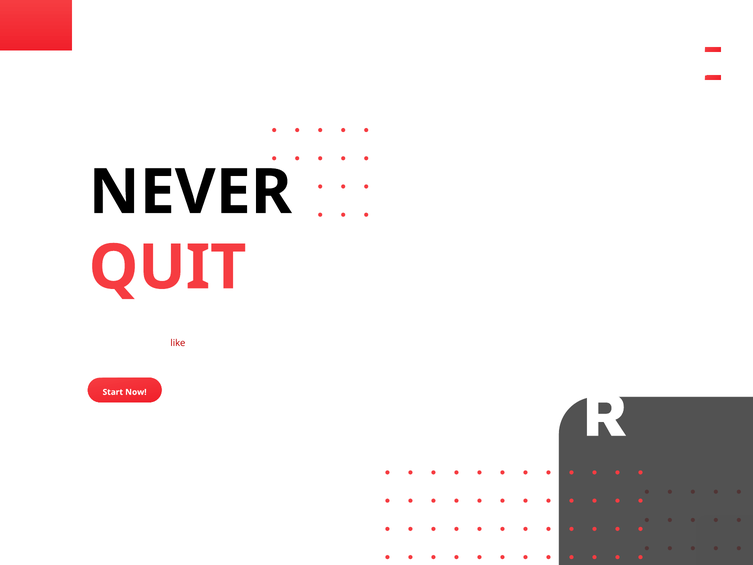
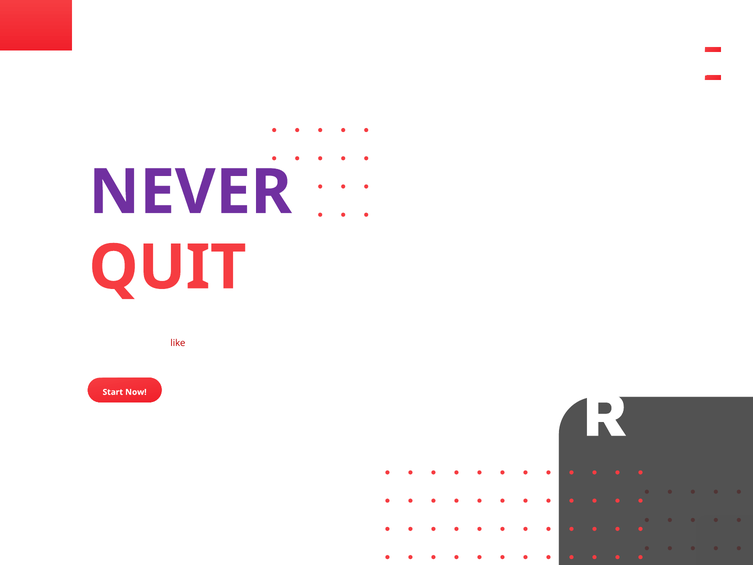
NEVER colour: black -> purple (190, 192)
